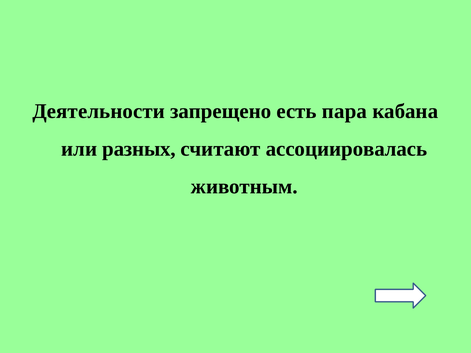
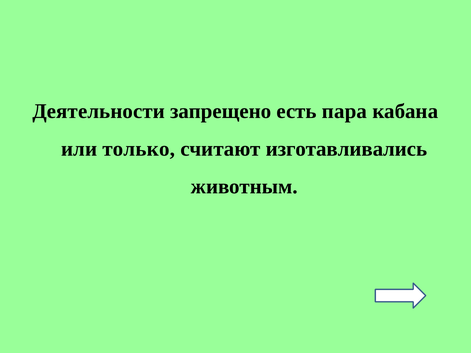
разных: разных -> только (139, 149)
ассоциировалась: ассоциировалась -> изготавливались (346, 149)
